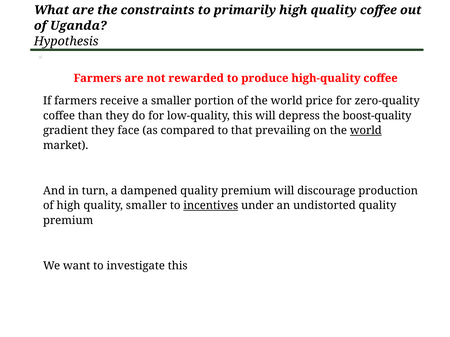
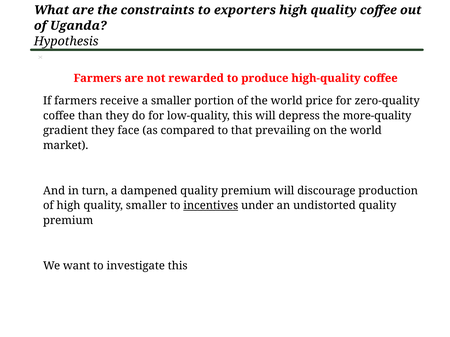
primarily: primarily -> exporters (245, 10)
boost-quality: boost-quality -> more-quality (377, 116)
world underline: present -> none (366, 131)
